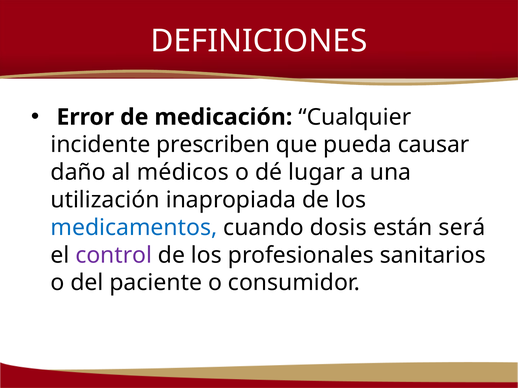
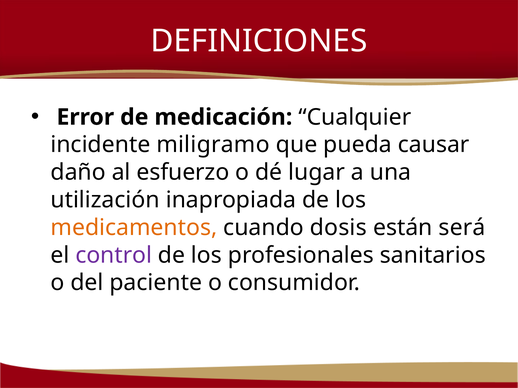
prescriben: prescriben -> miligramo (213, 145)
médicos: médicos -> esfuerzo (183, 173)
medicamentos colour: blue -> orange (134, 228)
